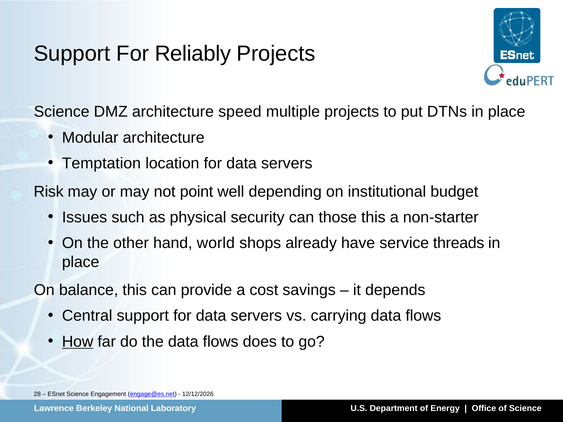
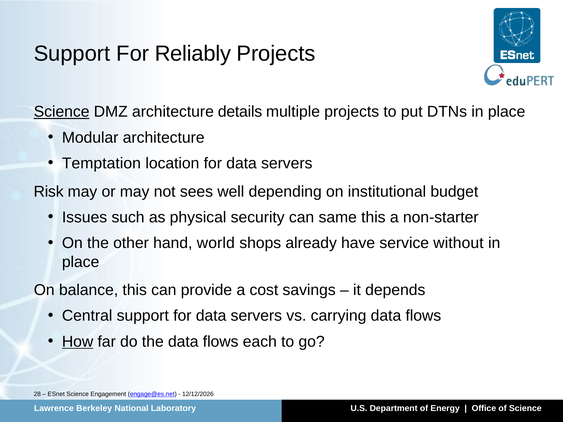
Science underline: none -> present (62, 112)
speed: speed -> details (240, 112)
point: point -> sees (196, 192)
those: those -> same (338, 217)
threads: threads -> without (458, 243)
does: does -> each (260, 342)
